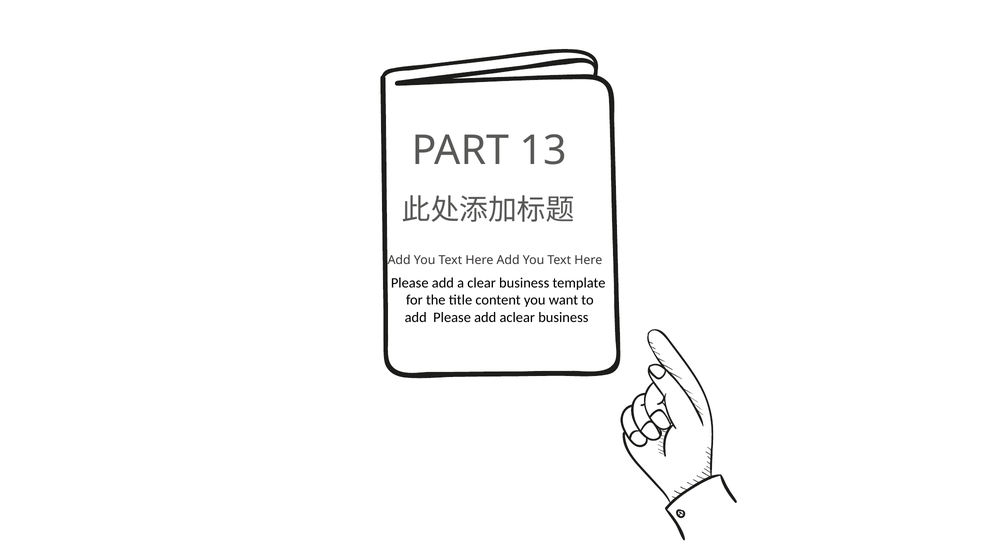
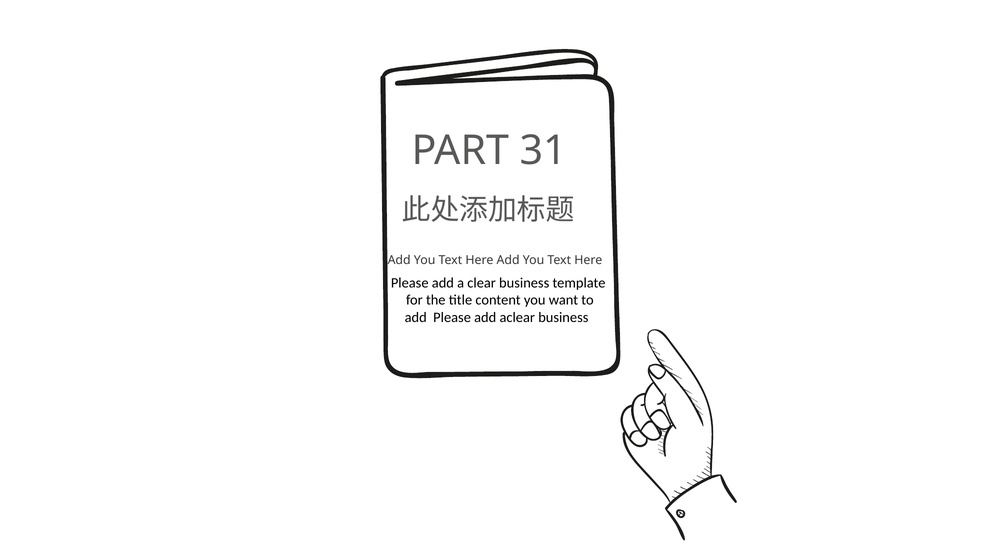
13: 13 -> 31 (543, 151)
